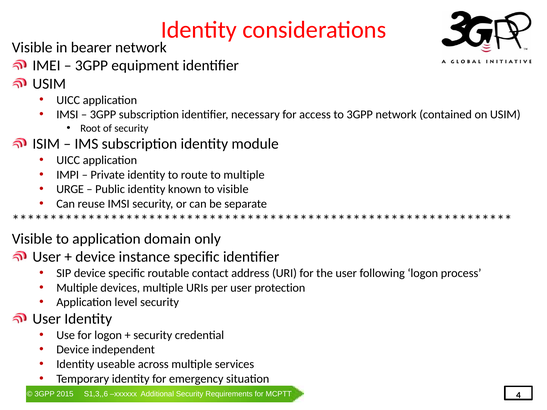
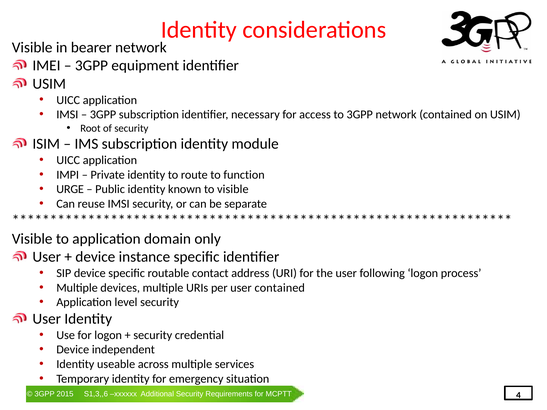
to multiple: multiple -> function (244, 175)
user protection: protection -> contained (280, 288)
